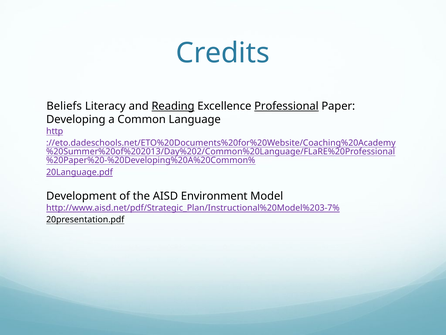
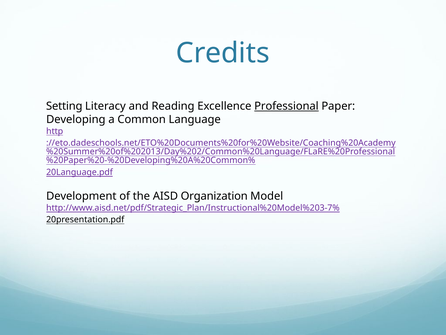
Beliefs: Beliefs -> Setting (64, 106)
Reading underline: present -> none (173, 106)
Environment: Environment -> Organization (214, 196)
